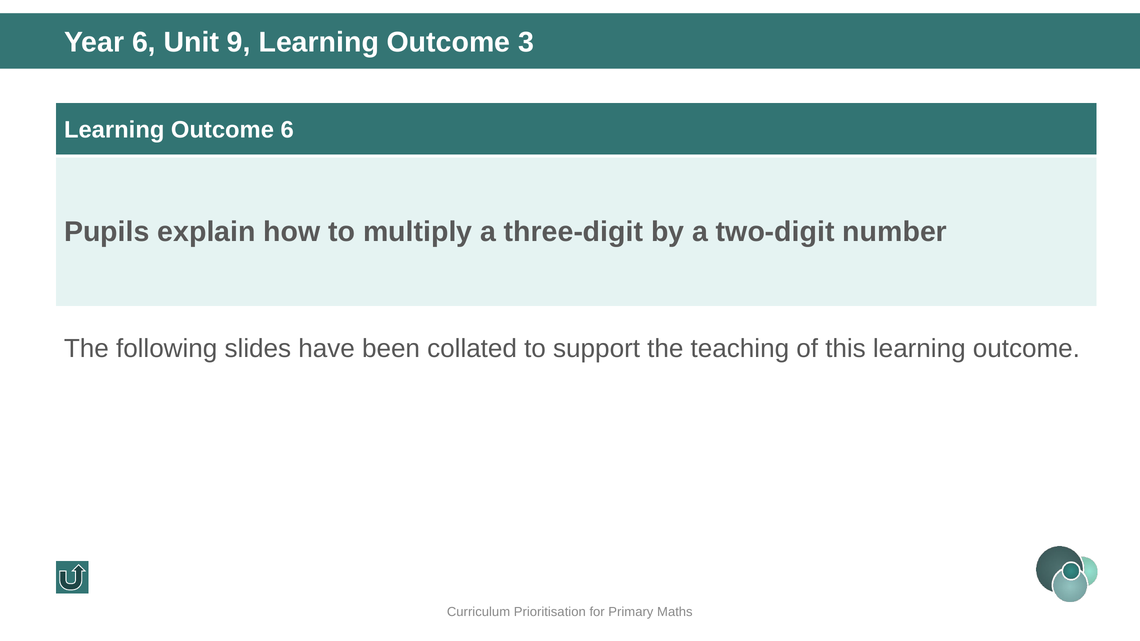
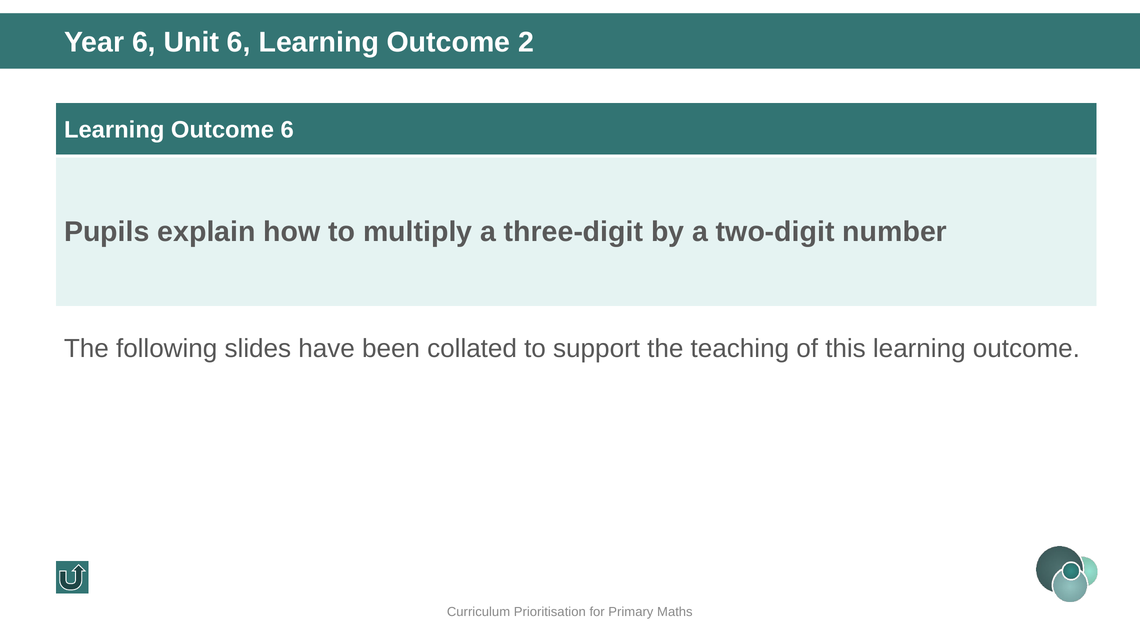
Unit 9: 9 -> 6 (239, 42)
3: 3 -> 2 (526, 42)
